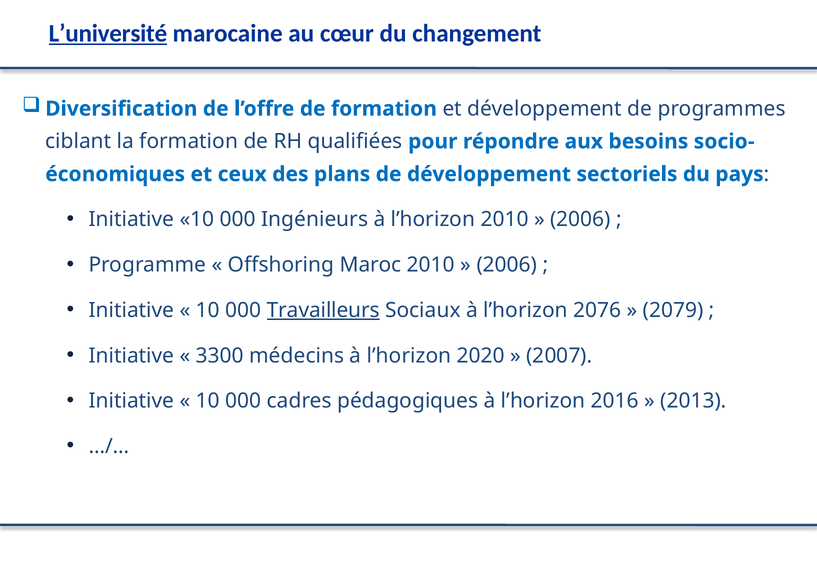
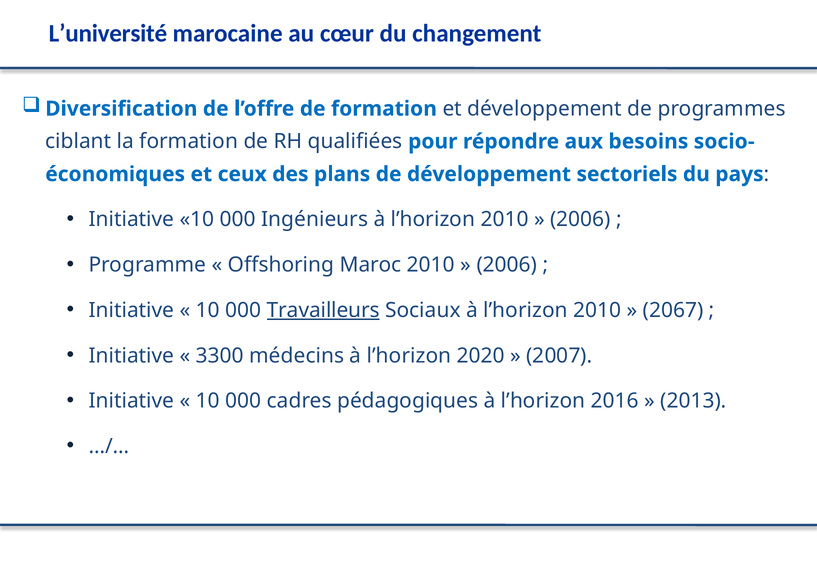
L’université underline: present -> none (108, 33)
Sociaux à l’horizon 2076: 2076 -> 2010 (597, 310)
2079: 2079 -> 2067 (673, 310)
